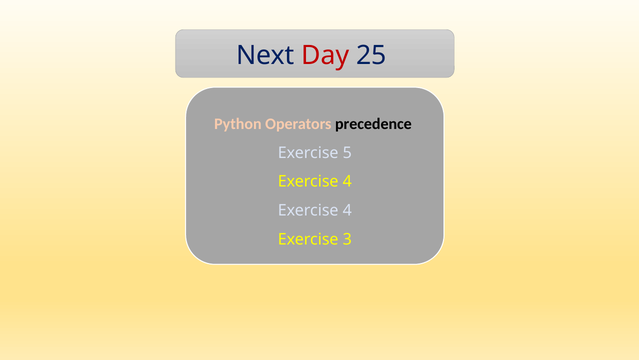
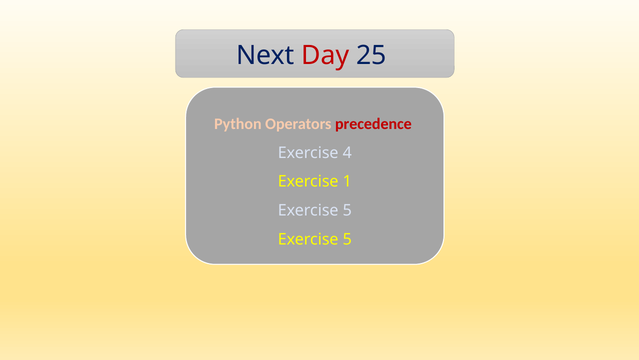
precedence colour: black -> red (373, 124)
5: 5 -> 4 (347, 153)
4: 4 -> 1 (347, 181)
4: 4 -> 5 (347, 210)
3: 3 -> 5 (347, 239)
